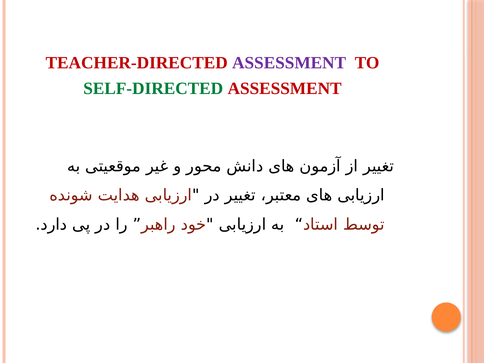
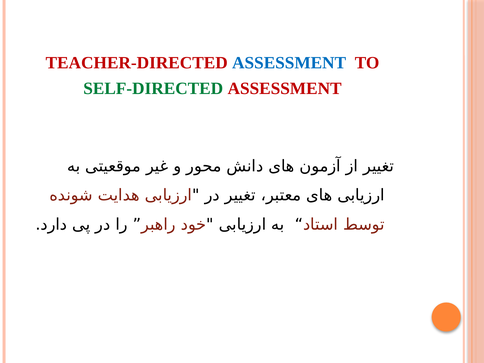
ASSESSMENT colour: purple -> blue (289, 63)
